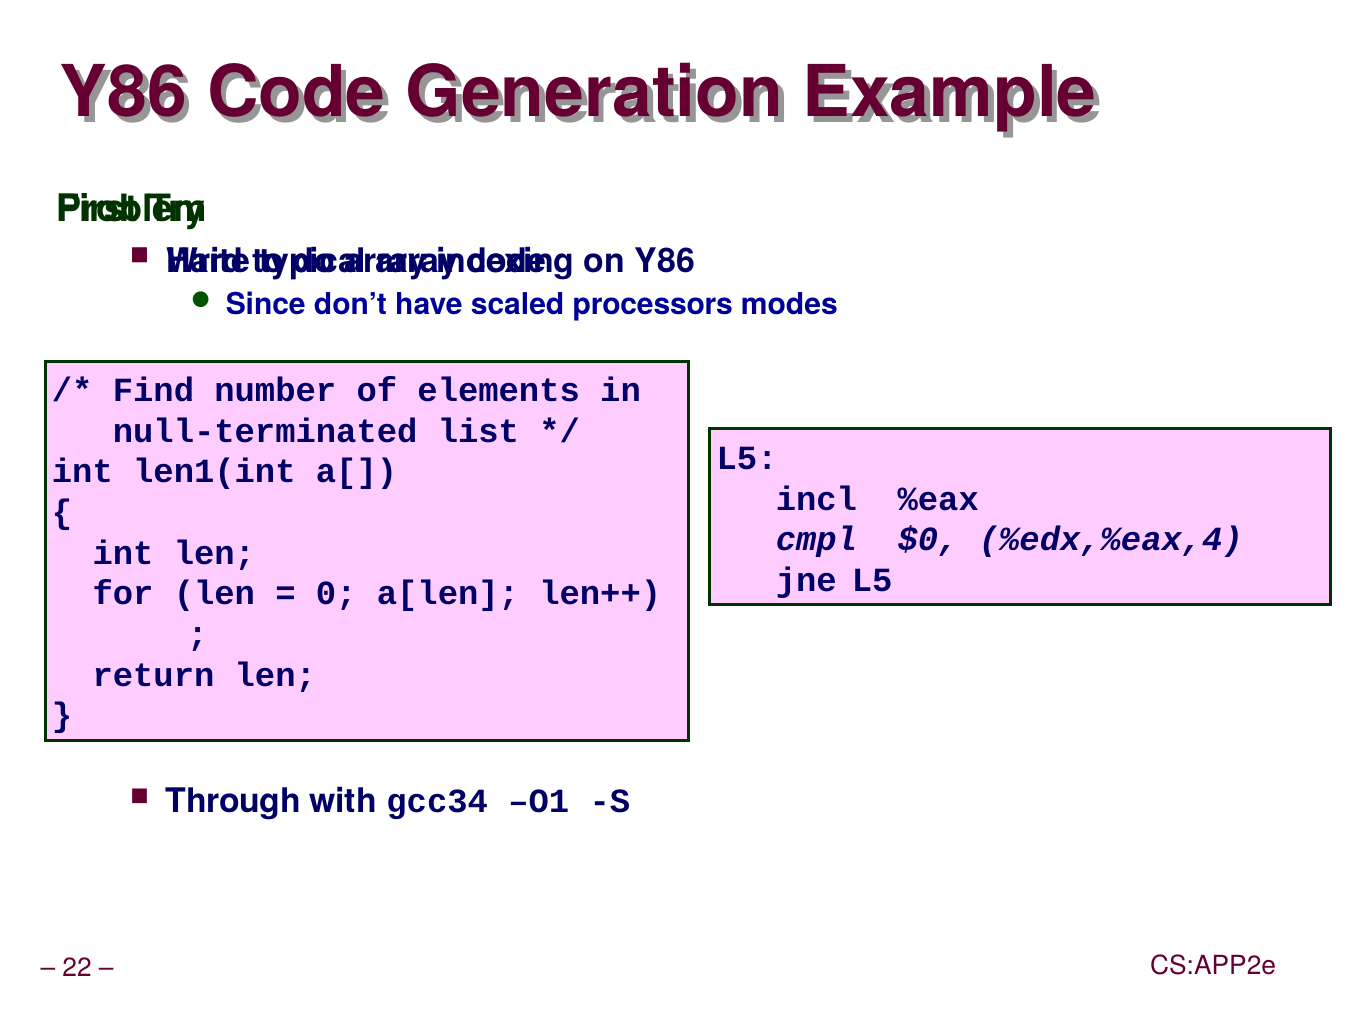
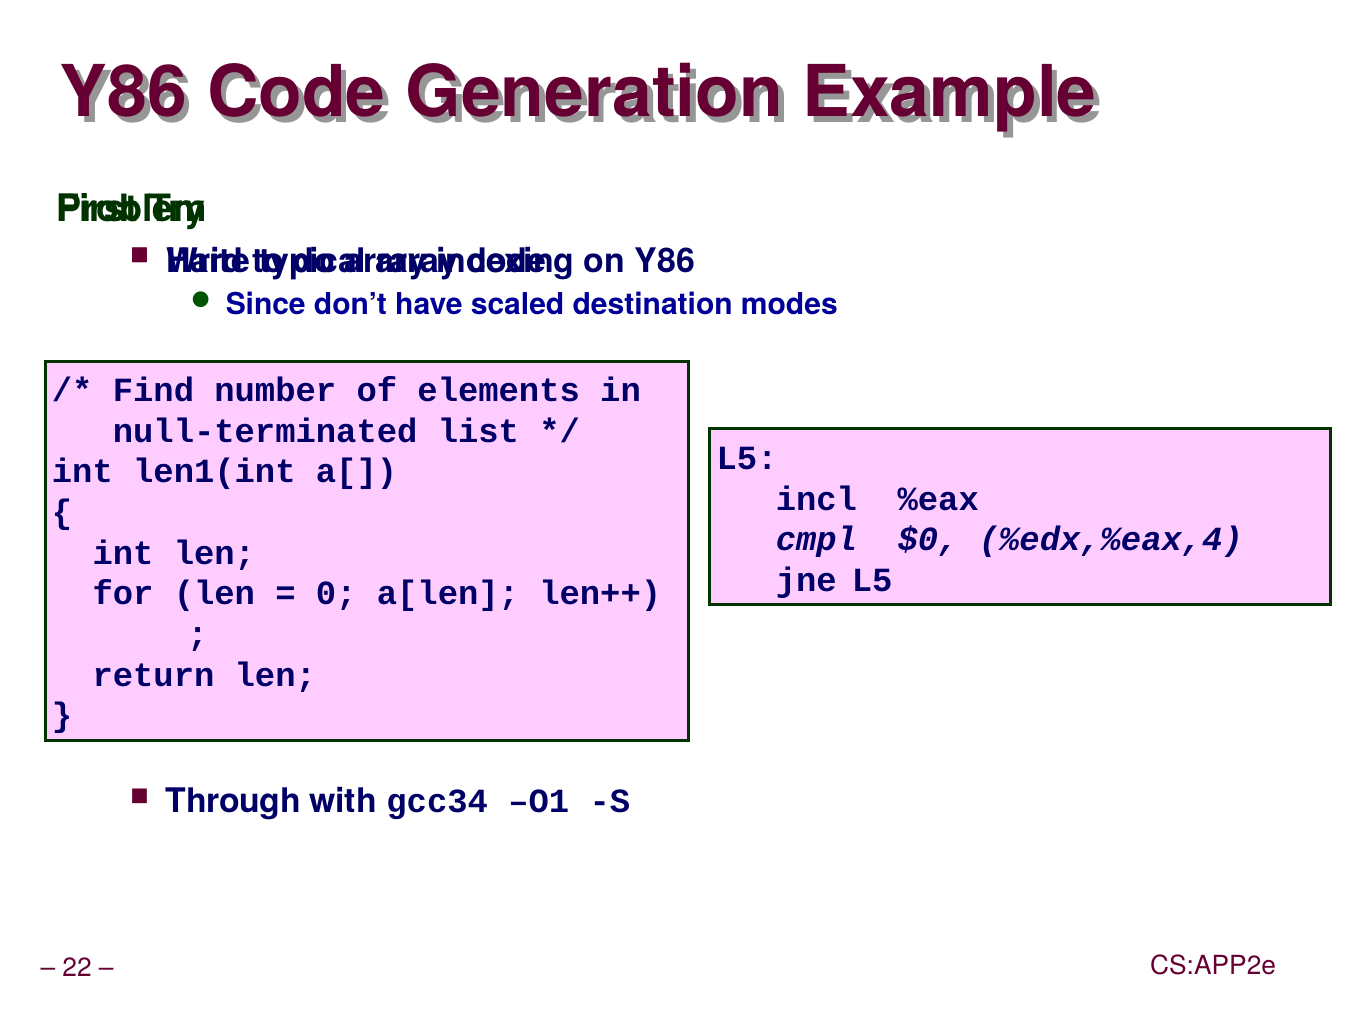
processors: processors -> destination (653, 305)
